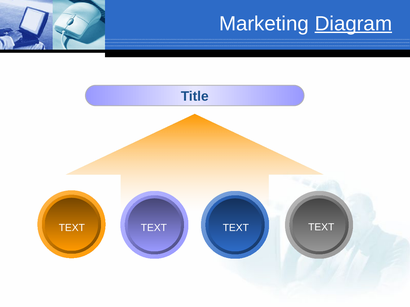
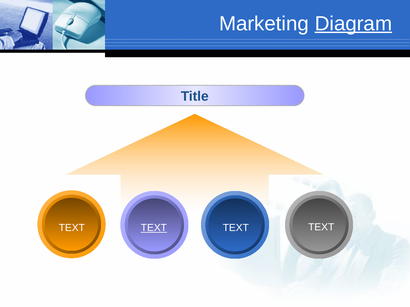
TEXT underline: none -> present (154, 228)
